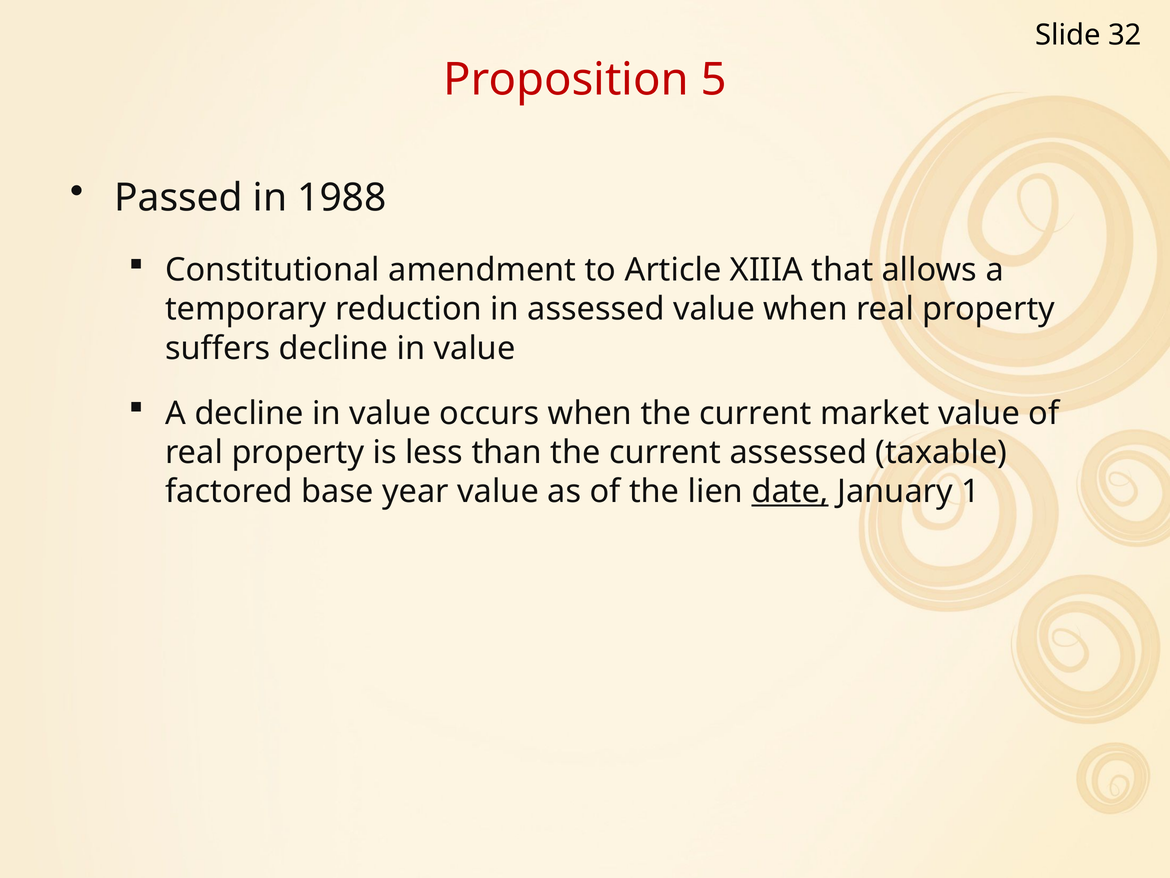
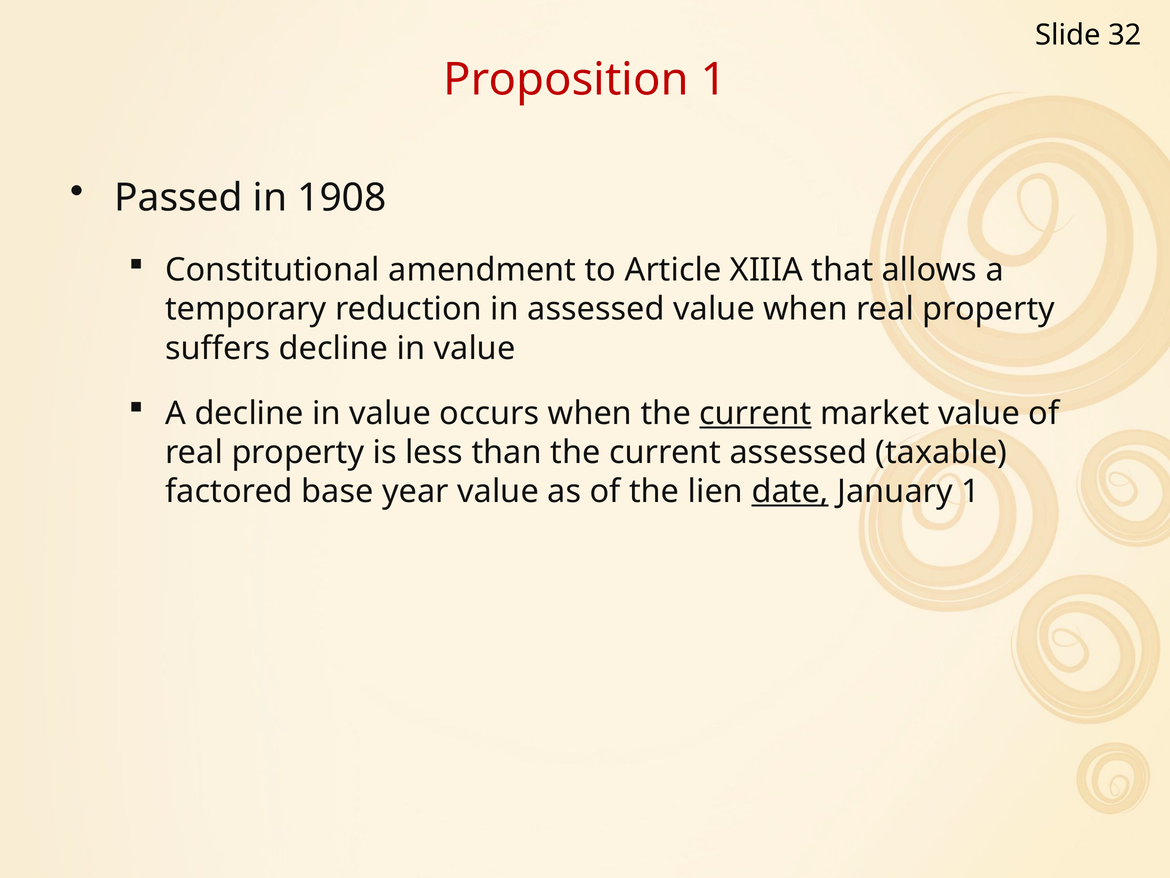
Proposition 5: 5 -> 1 (714, 80)
1988: 1988 -> 1908 (342, 198)
current underline: none -> present (755, 413)
